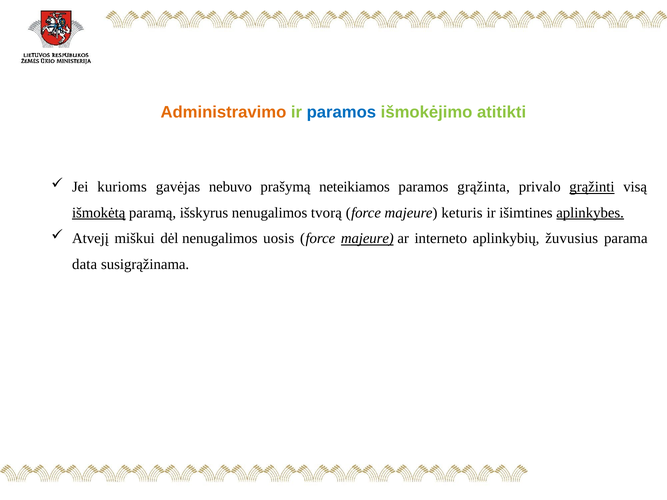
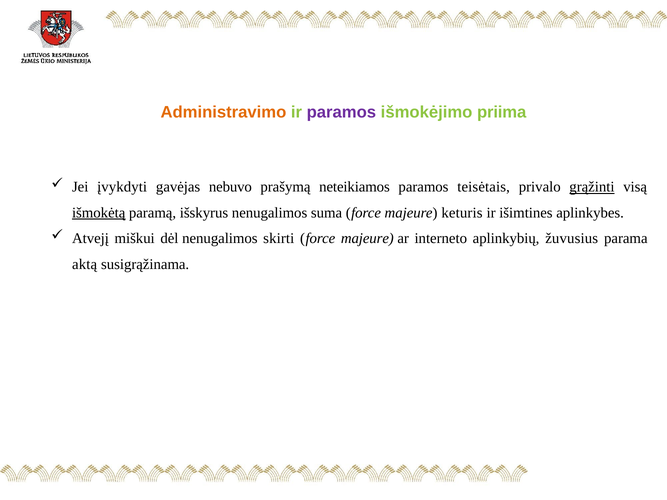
paramos colour: blue -> purple (341, 112)
atitikti: atitikti -> priima (502, 112)
kurioms: kurioms -> įvykdyti (122, 187)
grąžinta: grąžinta -> teisėtais (484, 187)
tvorą: tvorą -> suma (327, 213)
aplinkybes underline: present -> none (590, 213)
uosis: uosis -> skirti (279, 239)
majeure underline: present -> none (367, 239)
data: data -> aktą (85, 264)
